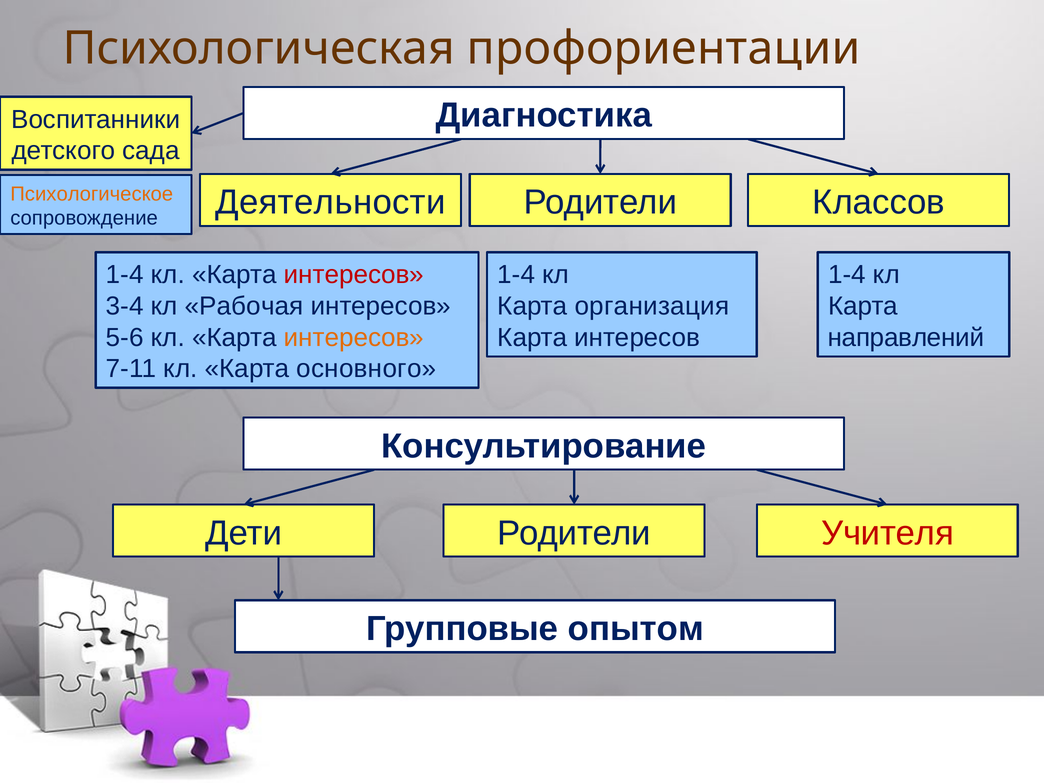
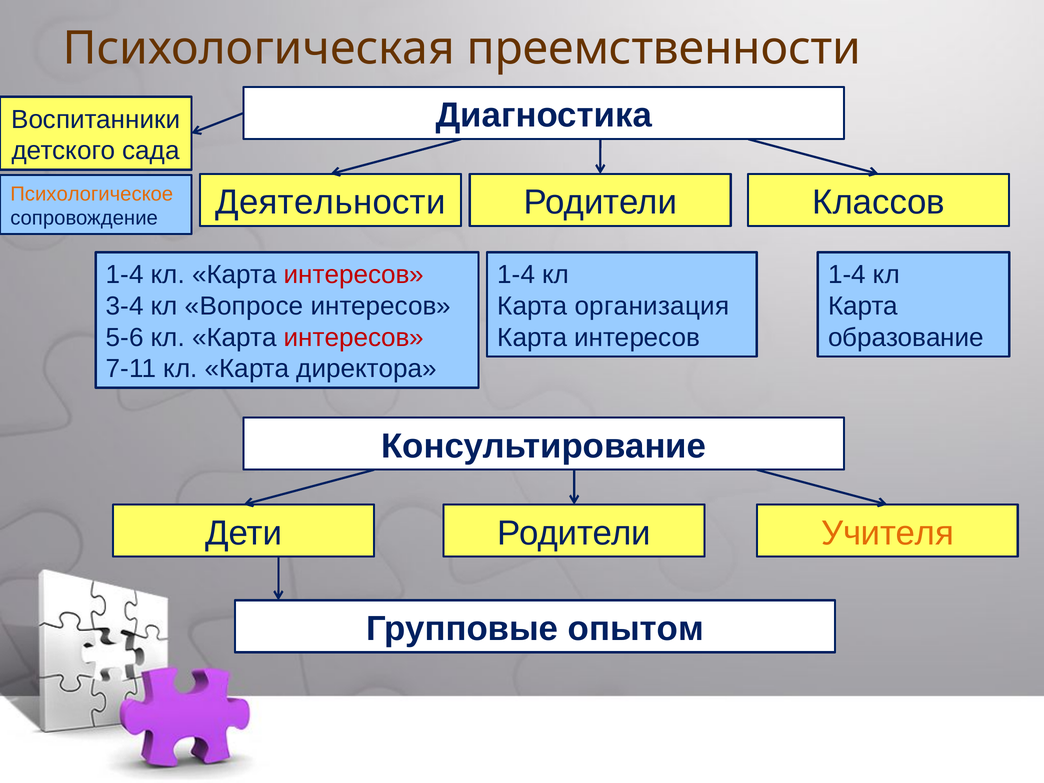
профориентации: профориентации -> преемственности (664, 48)
Рабочая: Рабочая -> Вопросе (244, 306)
интересов colour: orange -> red (354, 338)
направлений: направлений -> образование (906, 338)
основного: основного -> директора (367, 369)
Учителя colour: red -> orange (887, 533)
